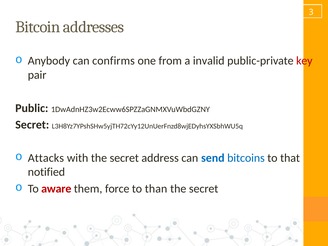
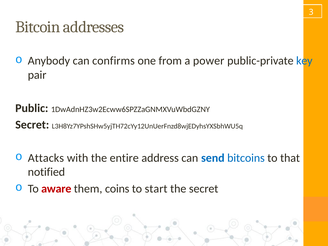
invalid: invalid -> power (209, 61)
key colour: red -> blue (304, 61)
with the secret: secret -> entire (124, 158)
force: force -> coins (117, 189)
than: than -> start (156, 189)
